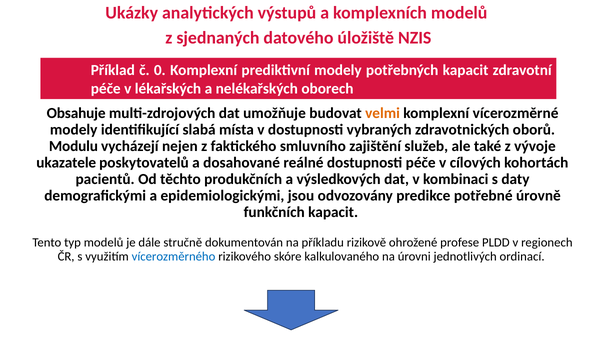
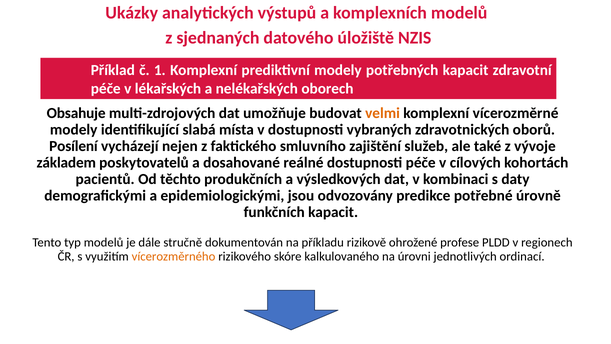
0: 0 -> 1 (160, 70)
Modulu: Modulu -> Posílení (73, 146)
ukazatele: ukazatele -> základem (66, 162)
vícerozměrného colour: blue -> orange (174, 256)
